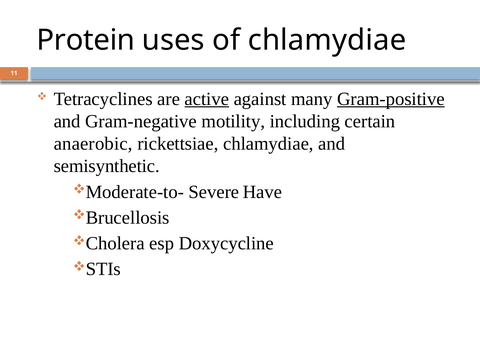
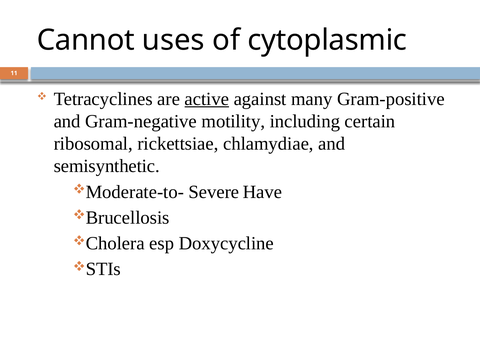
Protein: Protein -> Cannot (86, 40)
of chlamydiae: chlamydiae -> cytoplasmic (327, 40)
Gram-positive underline: present -> none (391, 99)
anaerobic: anaerobic -> ribosomal (93, 144)
